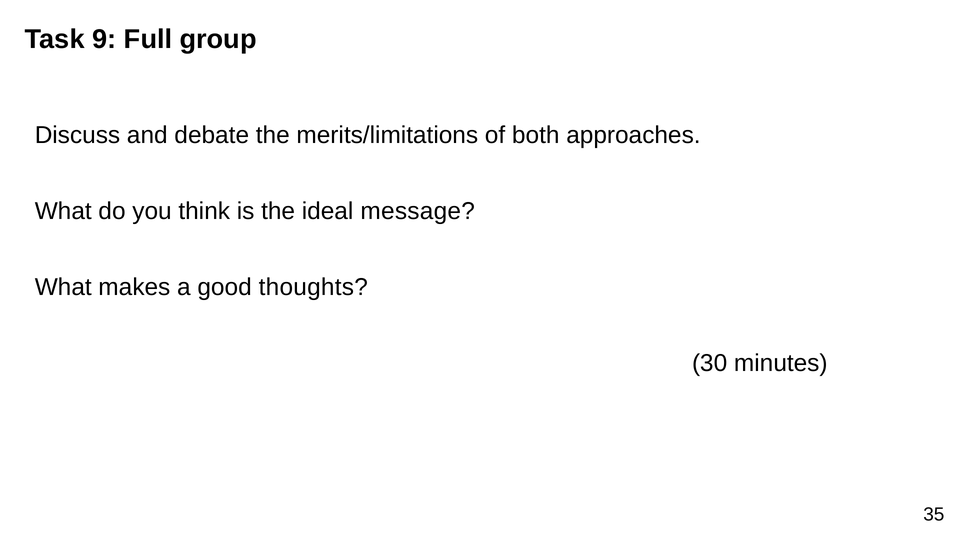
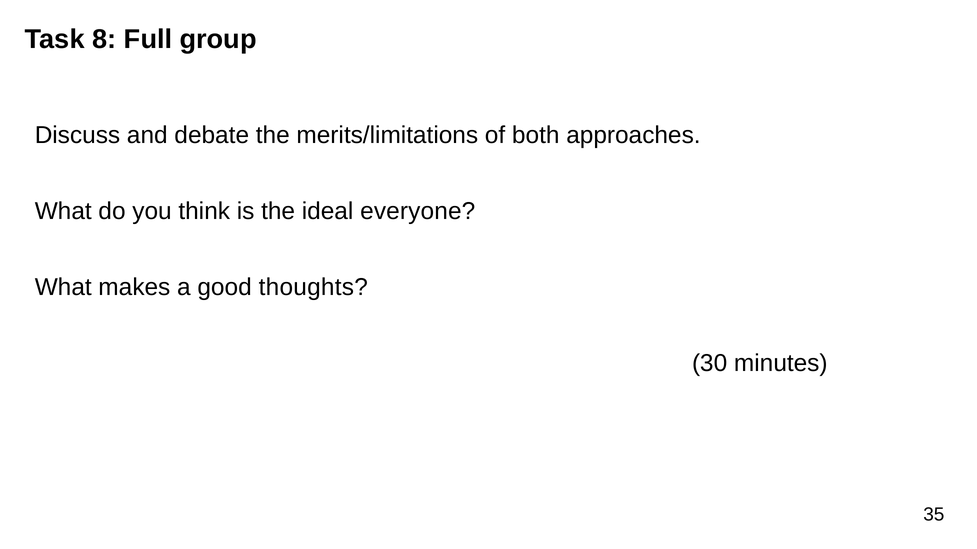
9: 9 -> 8 (104, 39)
message: message -> everyone (418, 211)
